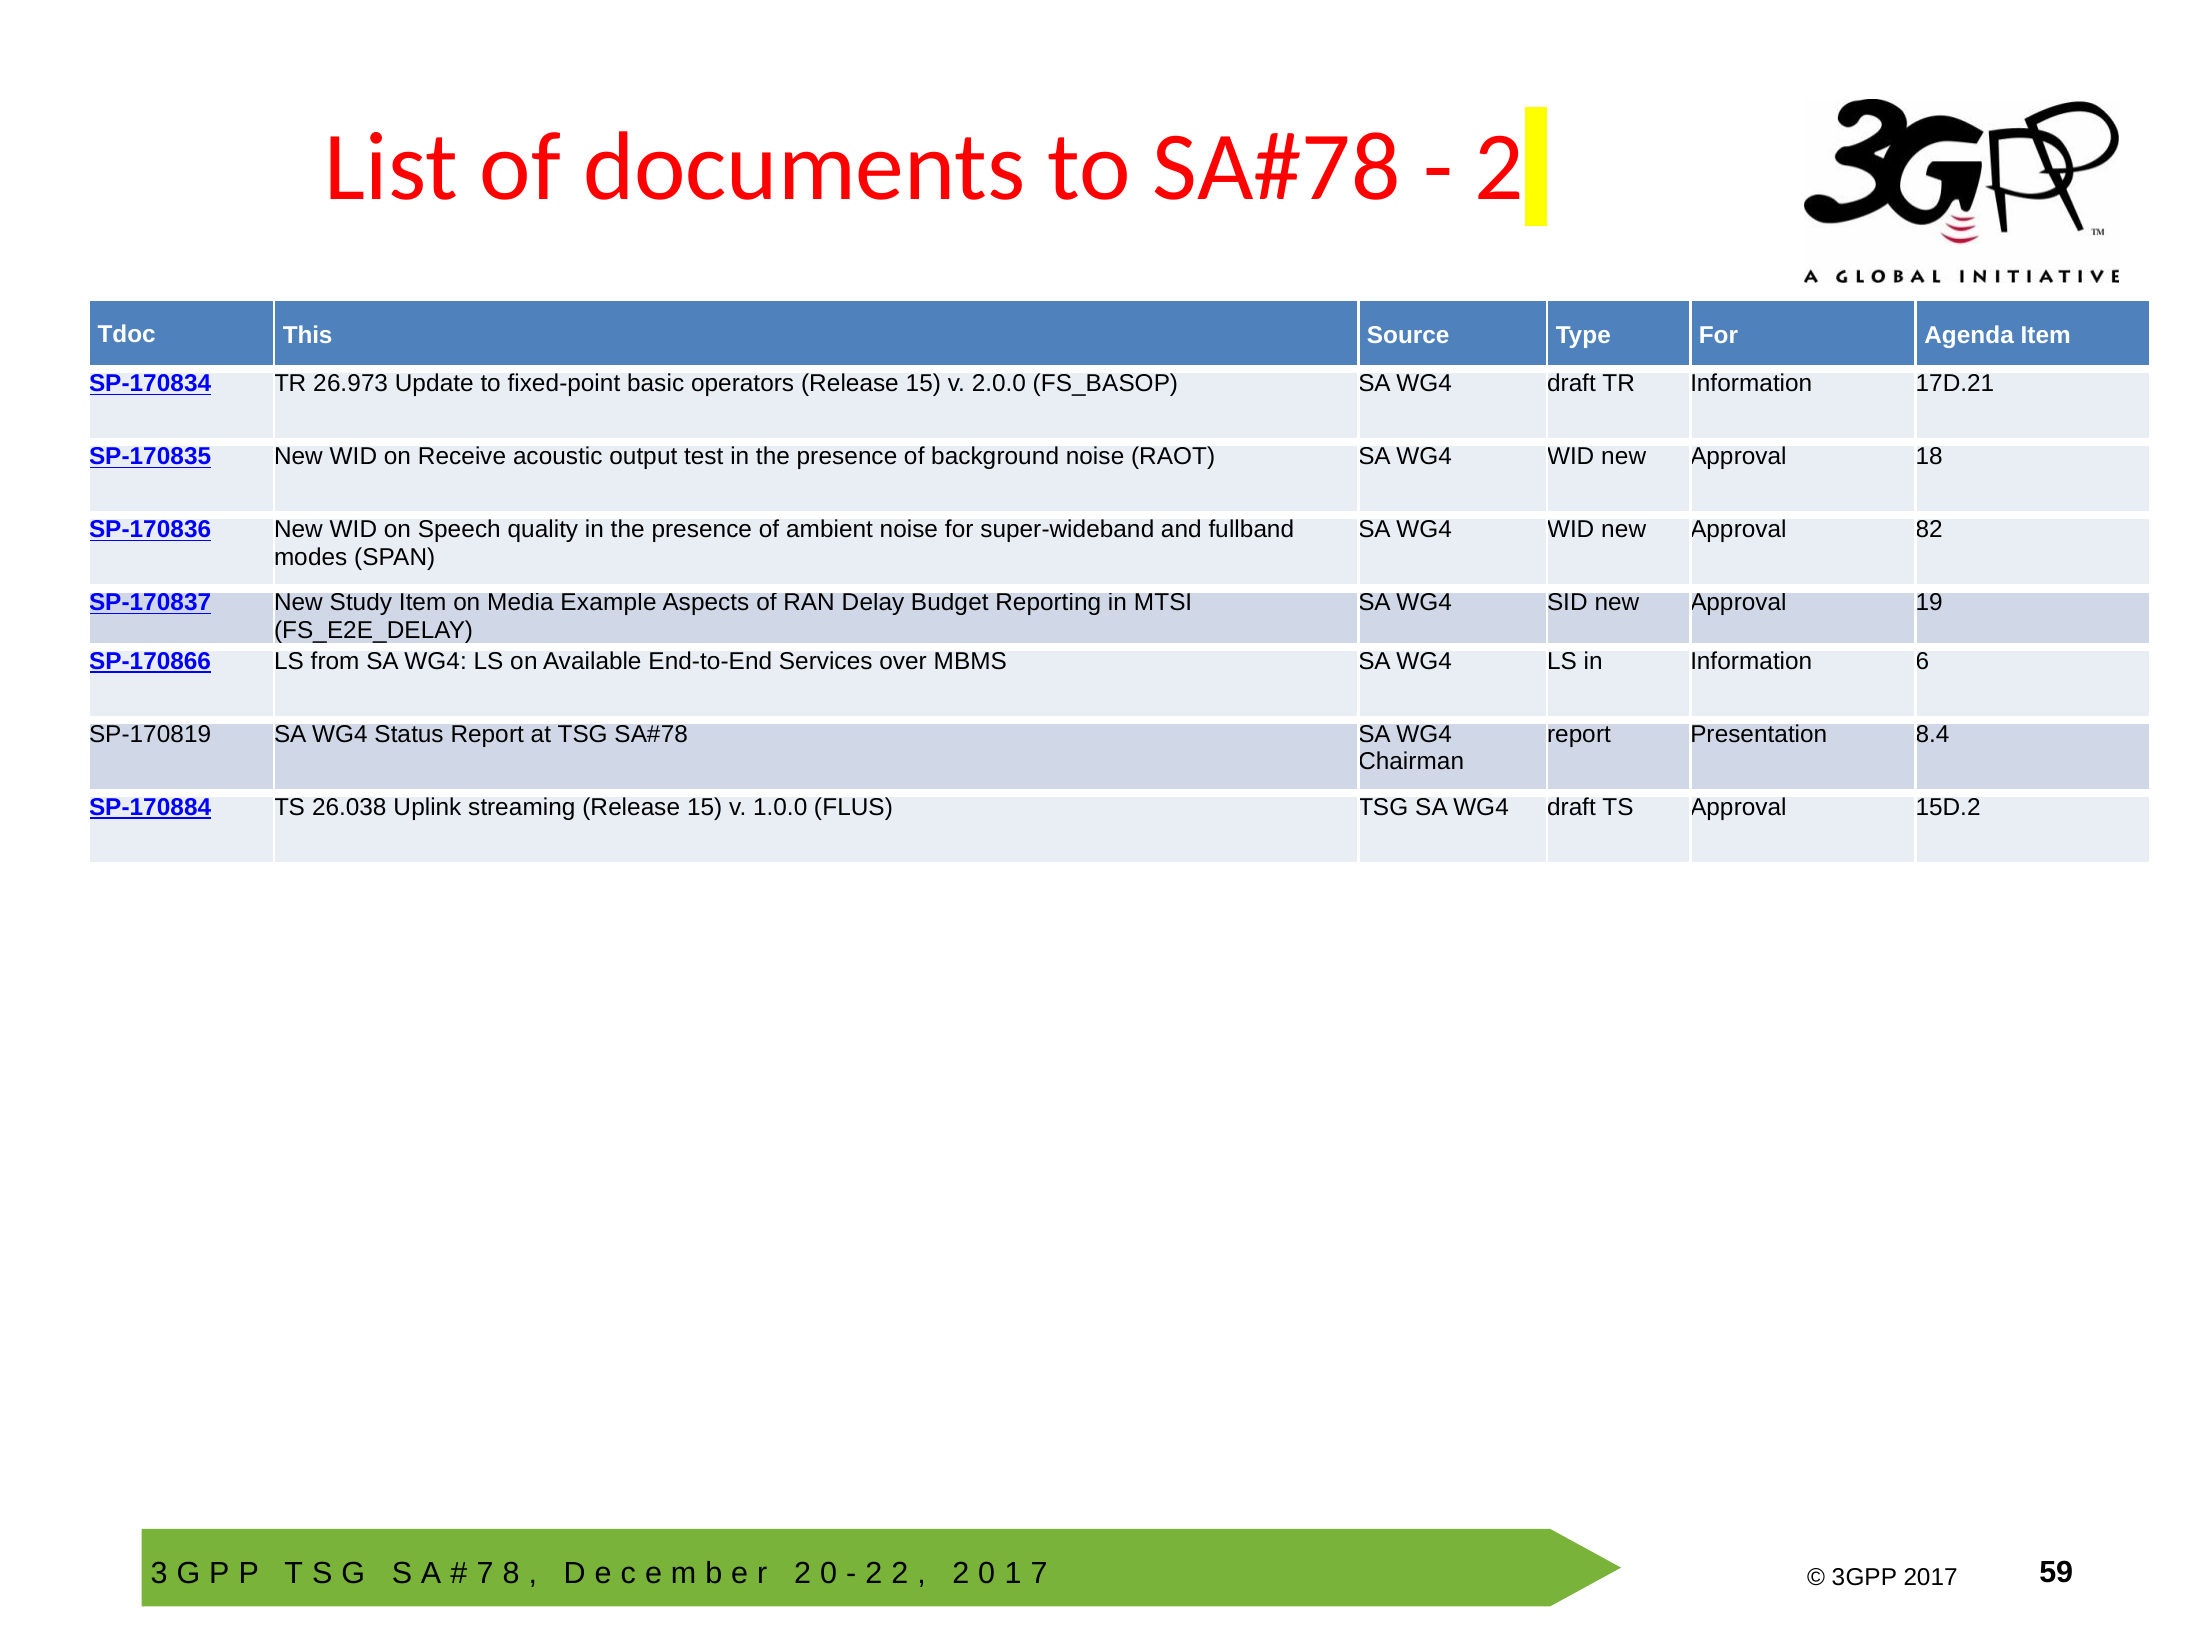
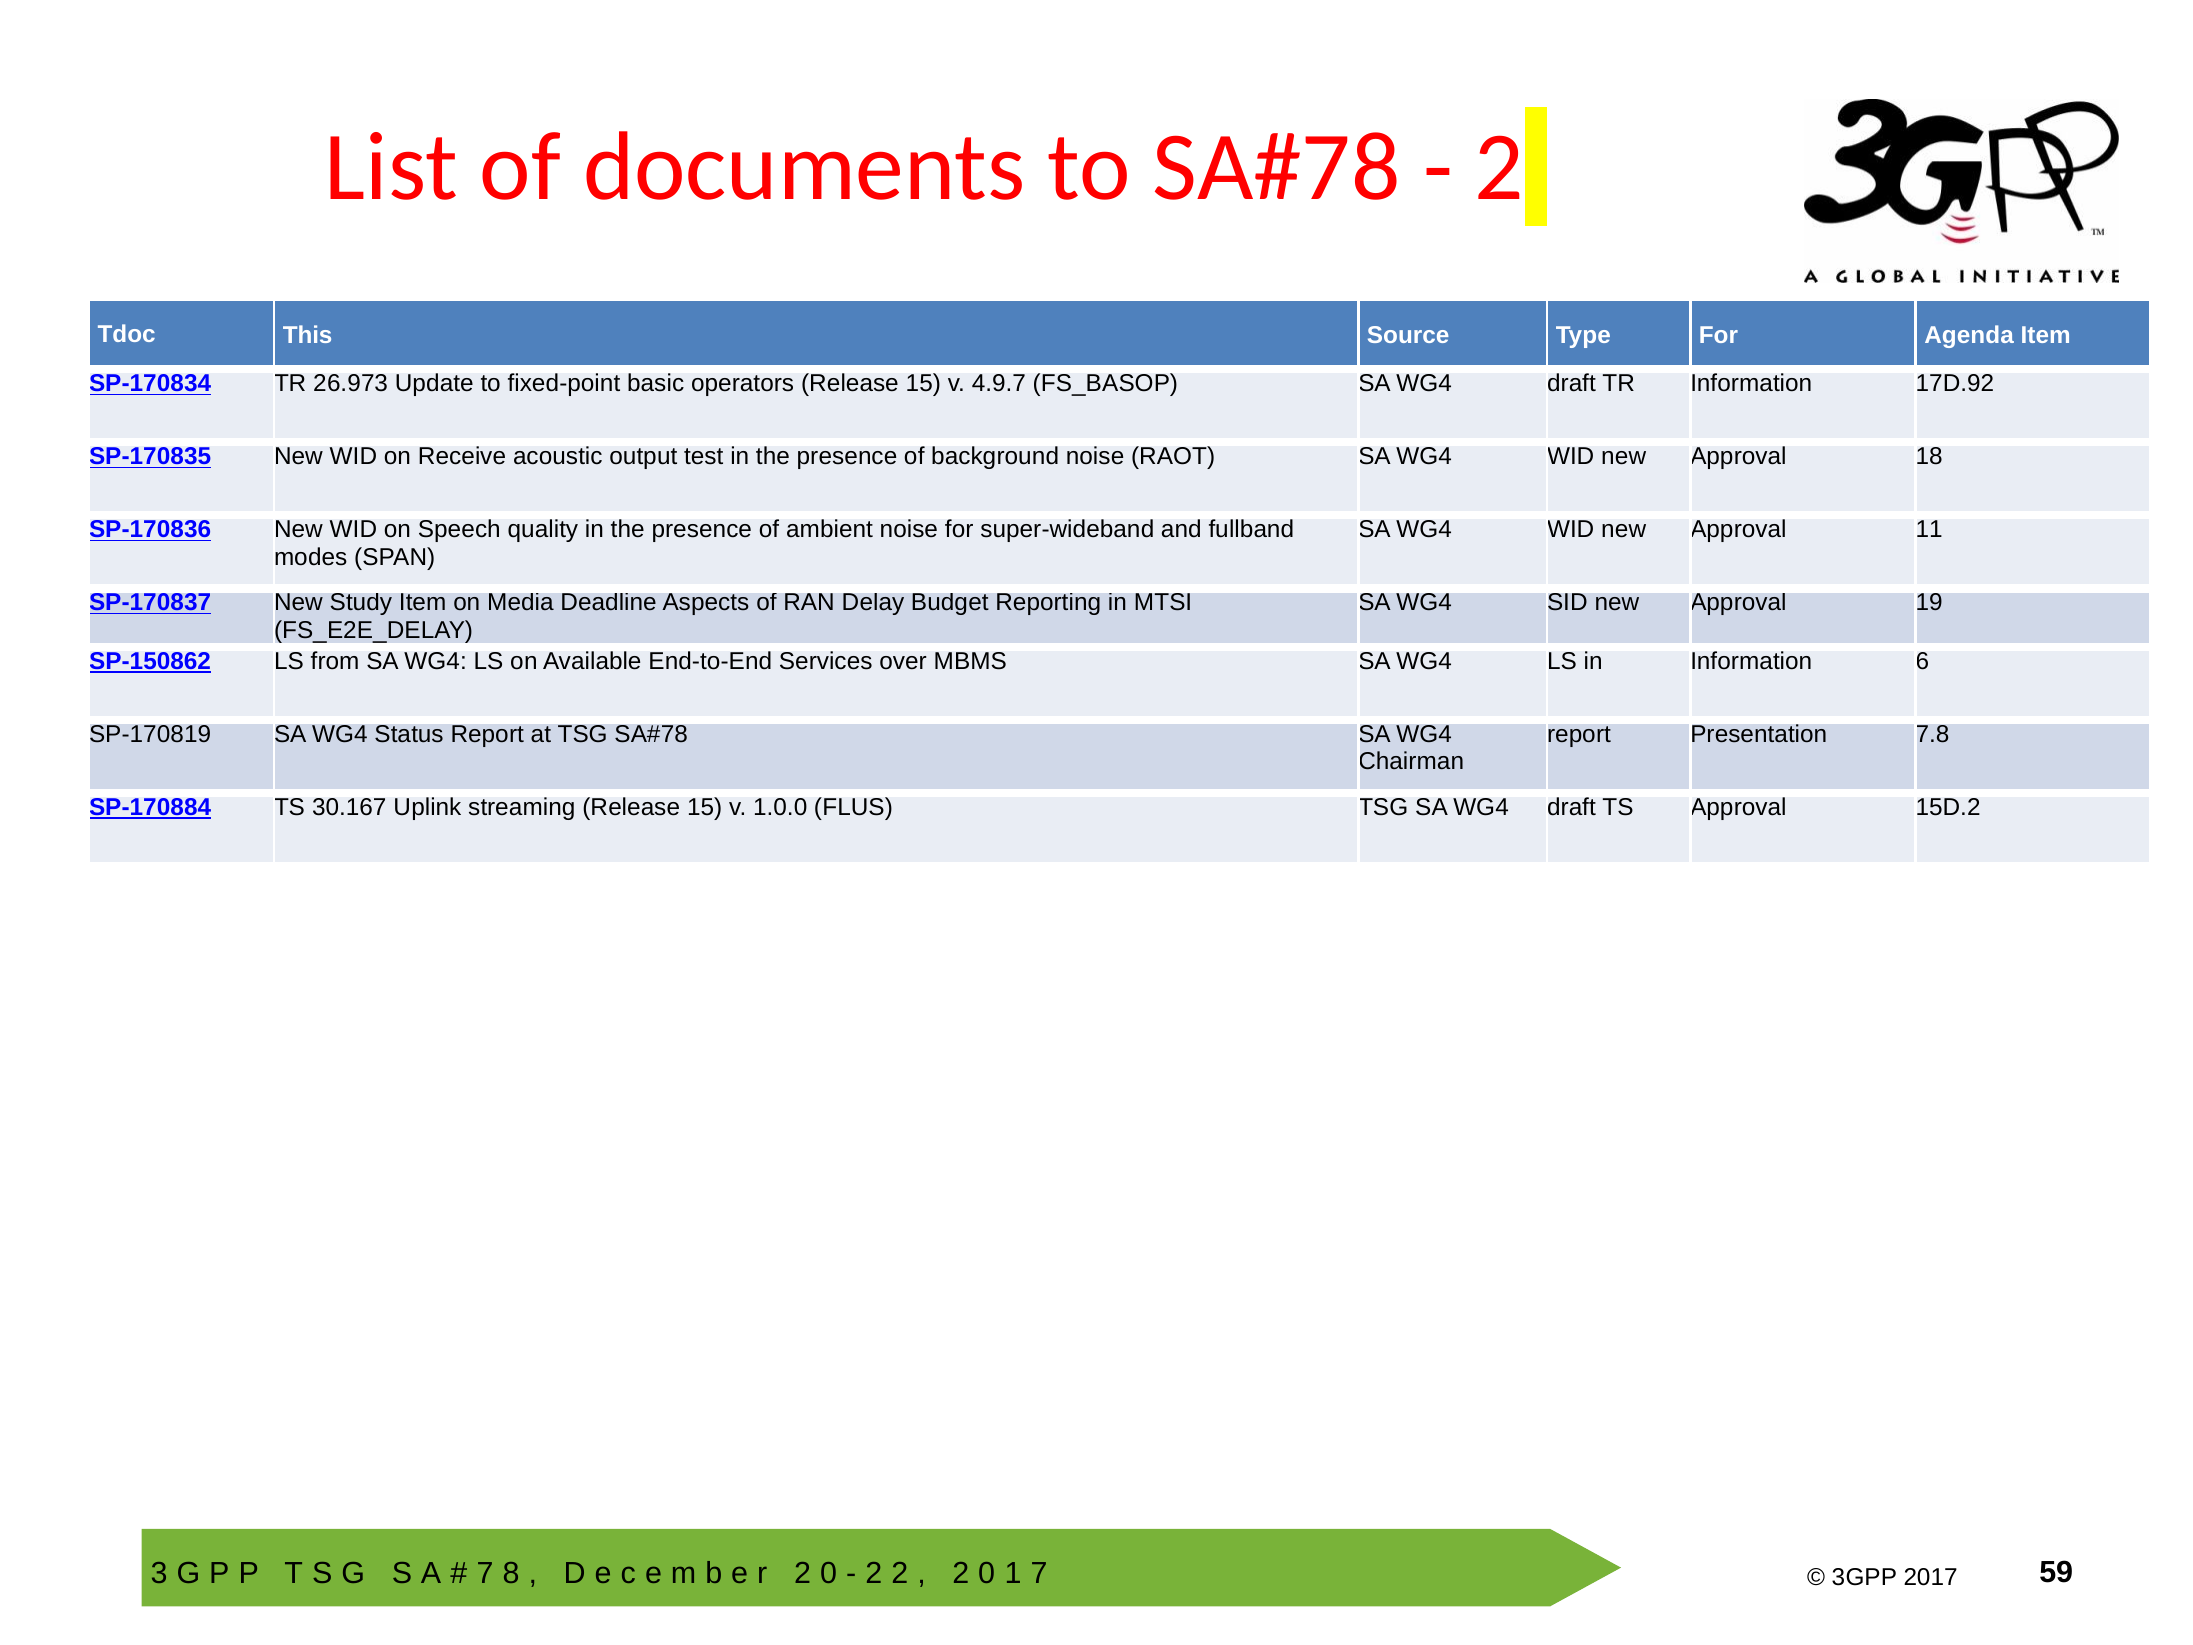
2.0.0: 2.0.0 -> 4.9.7 (999, 384)
17D.21: 17D.21 -> 17D.92 (1955, 384)
82: 82 -> 11 (1929, 530)
Example: Example -> Deadline (609, 603)
SP-170866: SP-170866 -> SP-150862 (150, 661)
8.4: 8.4 -> 7.8 (1933, 734)
26.038: 26.038 -> 30.167 (349, 807)
